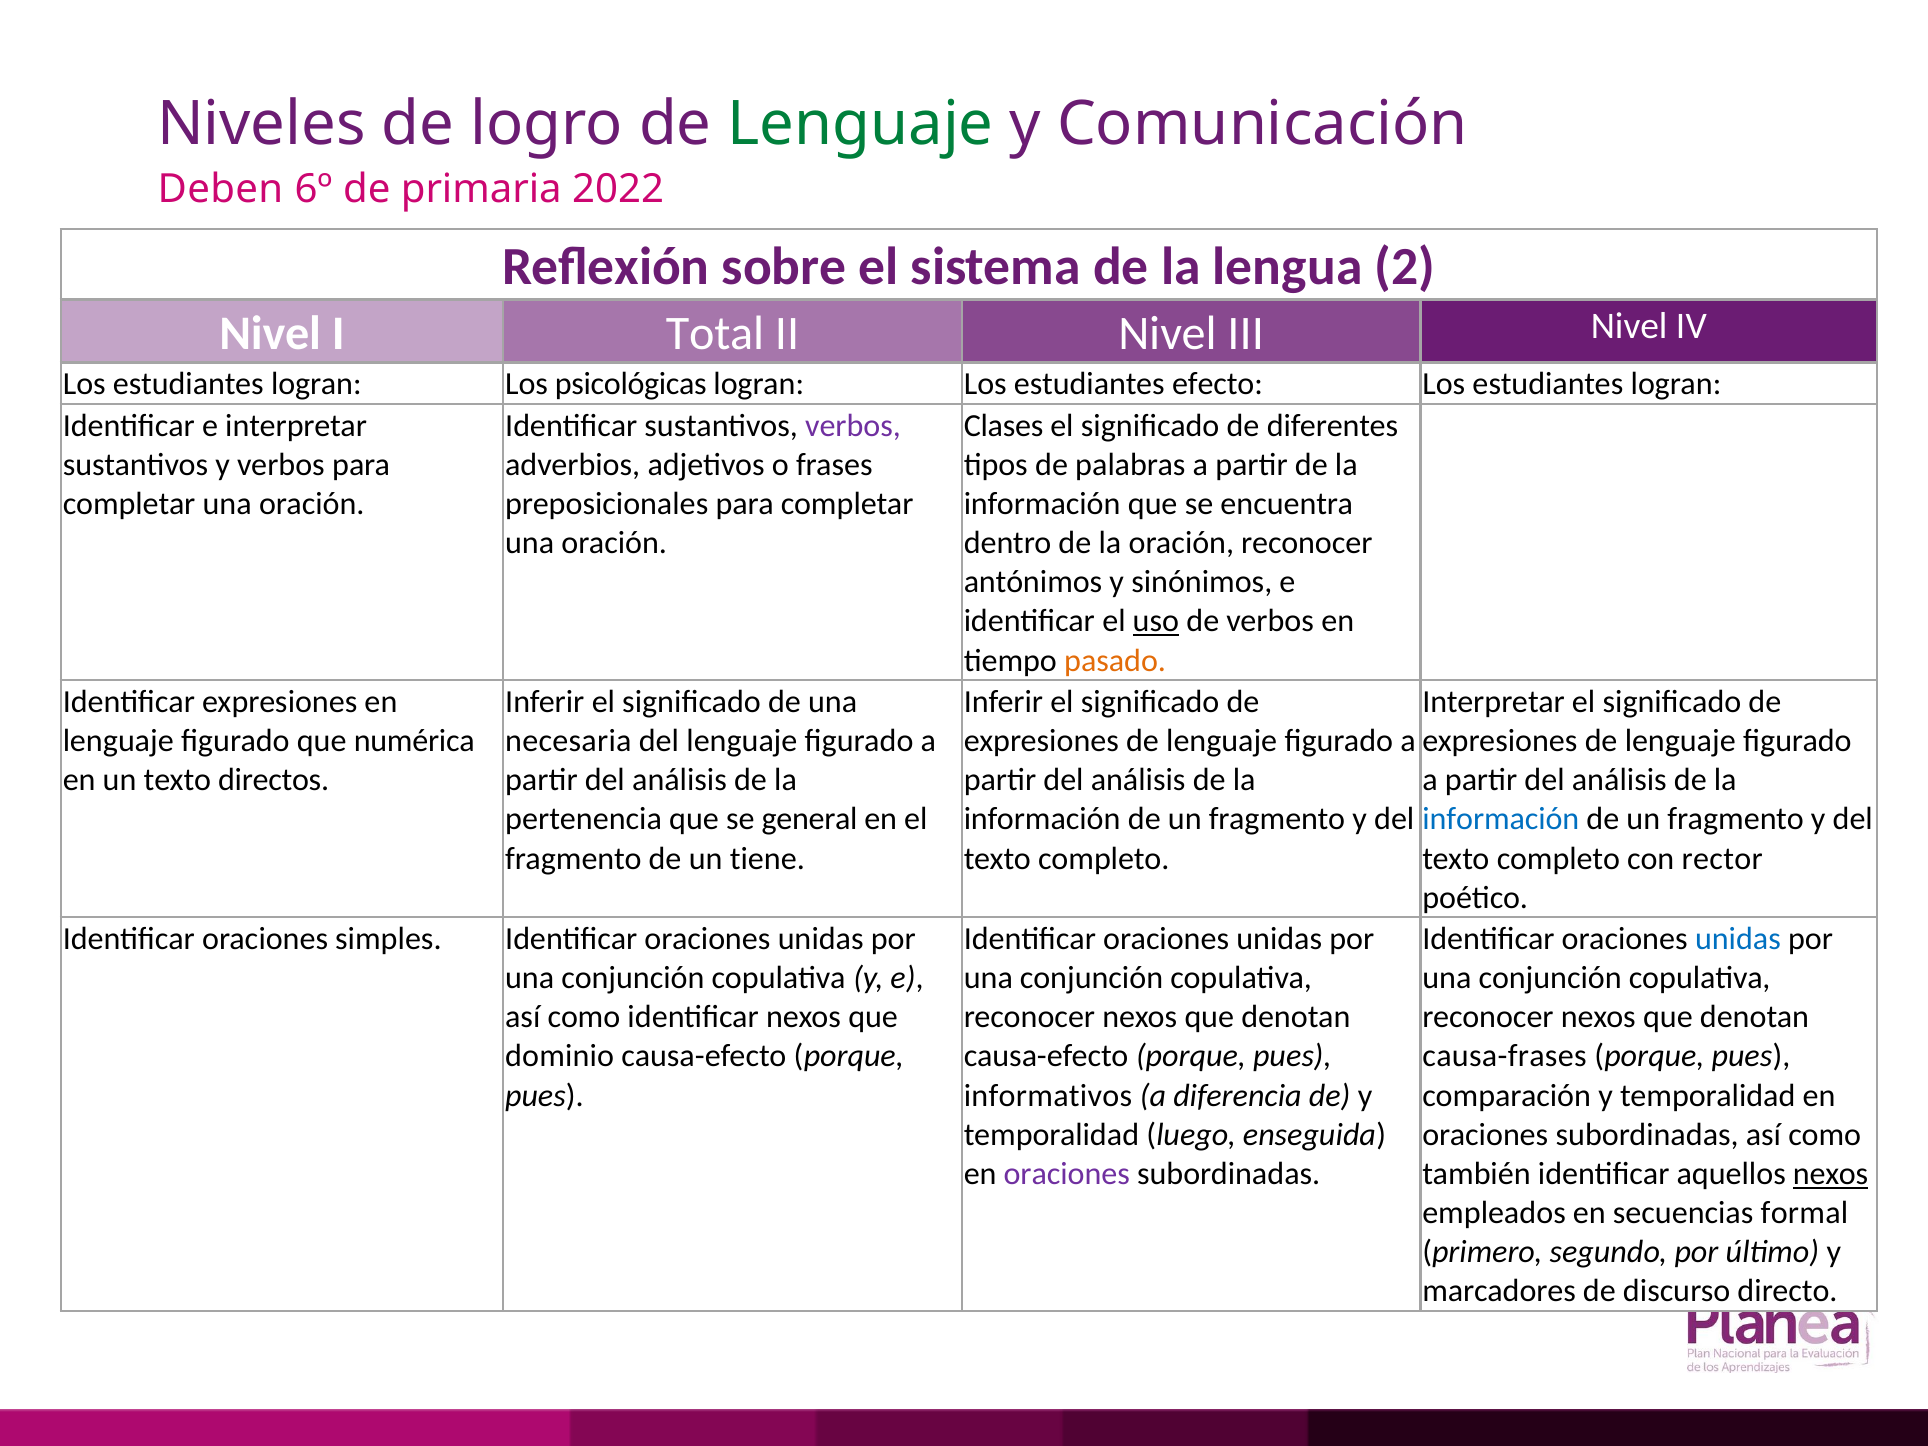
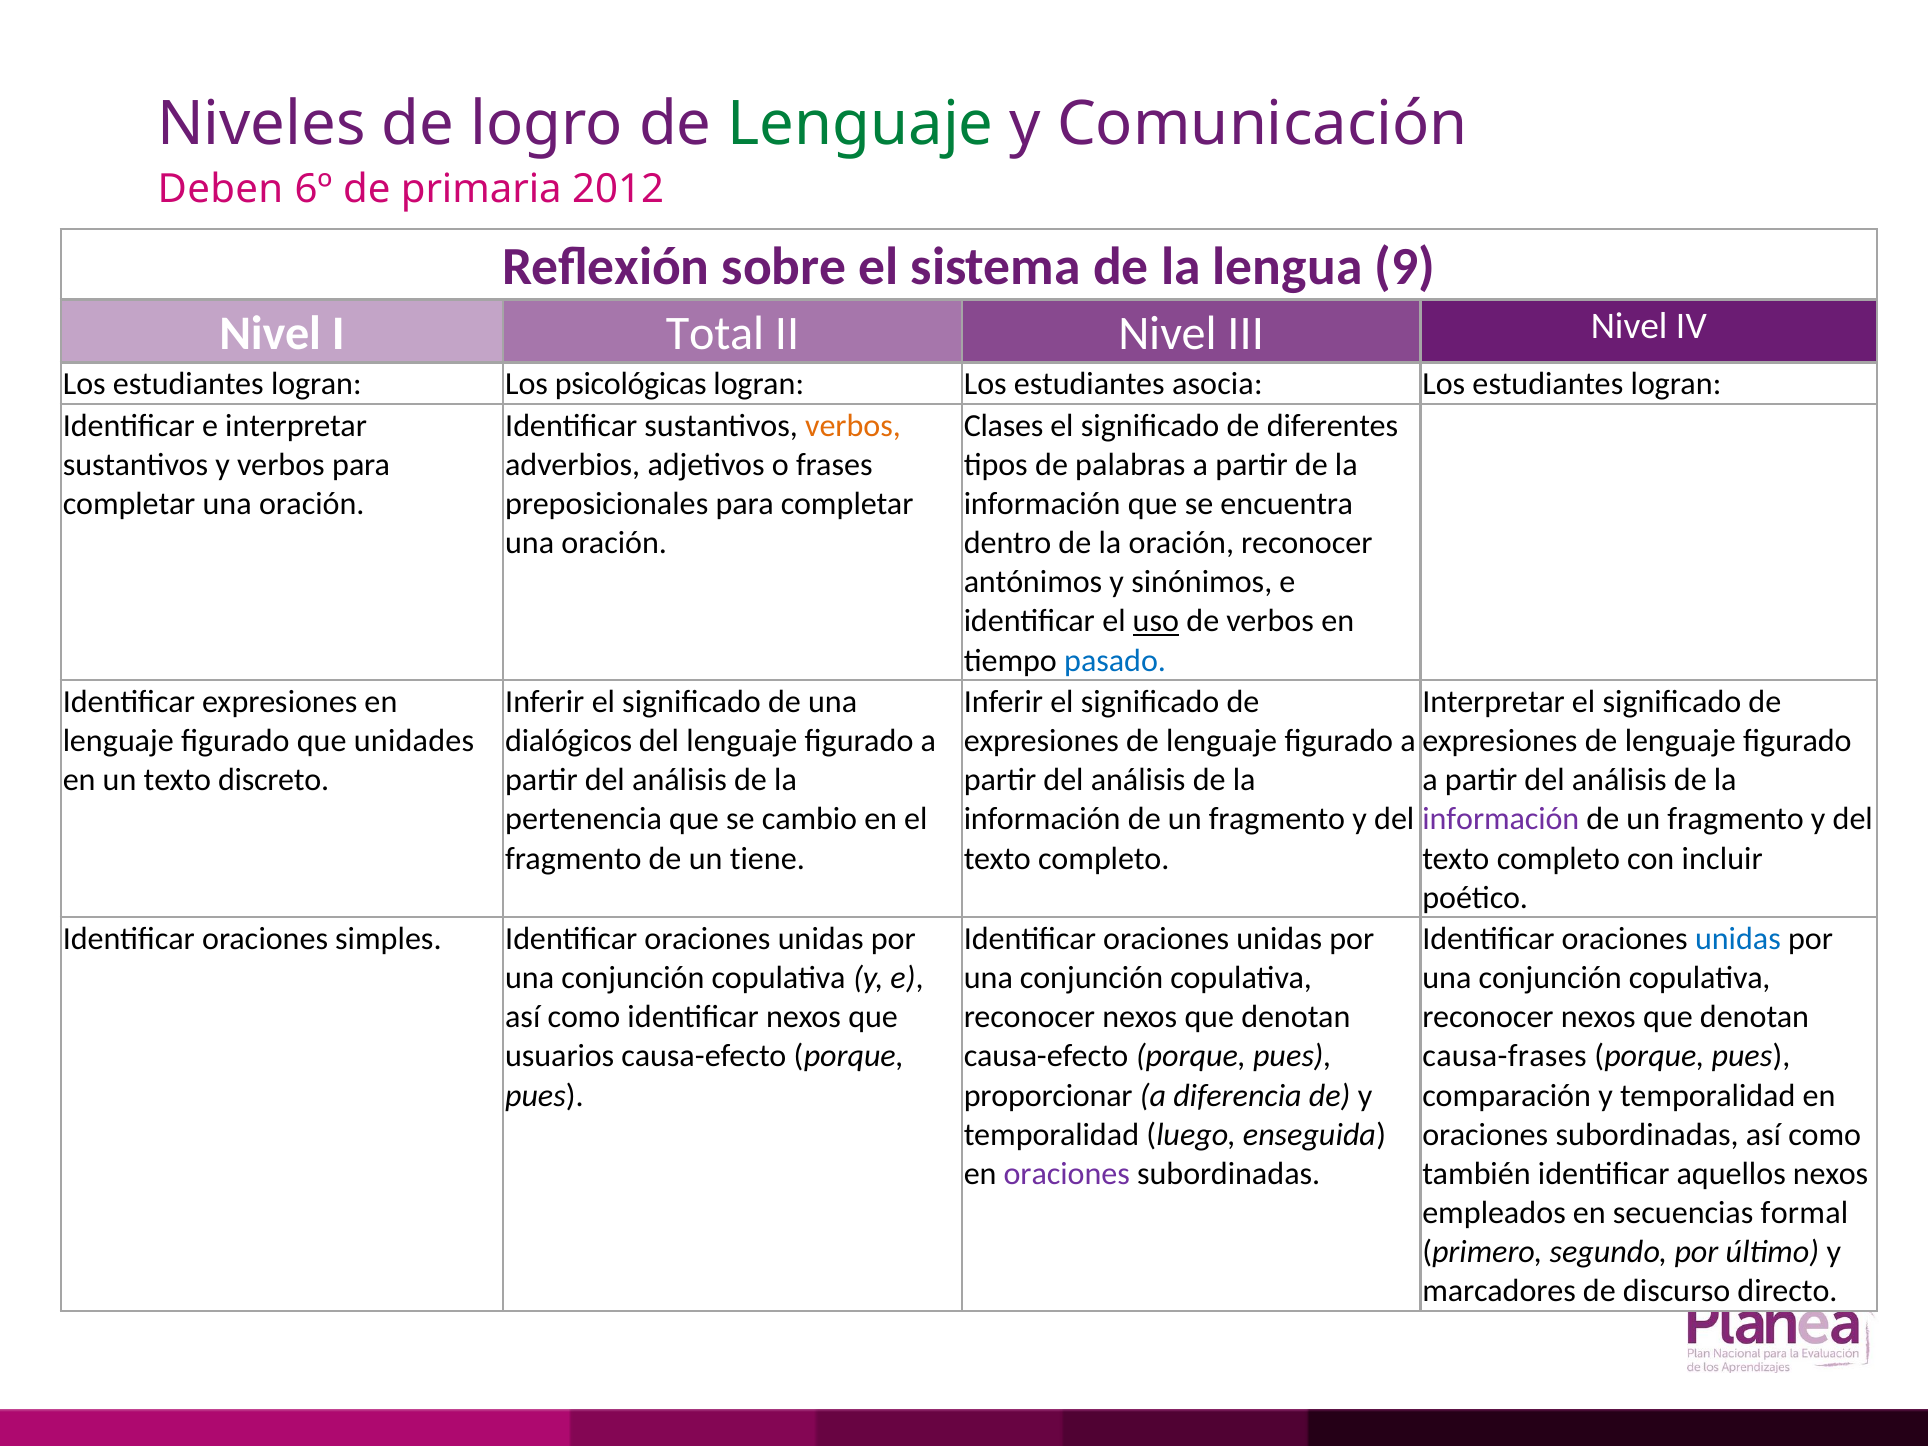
2022: 2022 -> 2012 (618, 190)
2: 2 -> 9 (1405, 267)
efecto: efecto -> asocia (1217, 384)
verbos colour: purple -> orange (853, 426)
pasado colour: orange -> blue (1115, 661)
numérica: numérica -> unidades (414, 741)
necesaria: necesaria -> dialógicos (569, 741)
directos: directos -> discreto (274, 780)
general: general -> cambio (809, 819)
información colour: blue -> purple (1501, 819)
rector: rector -> incluir (1722, 858)
dominio: dominio -> usuarios (560, 1056)
informativos: informativos -> proporcionar (1048, 1096)
nexos underline: present -> none (1831, 1174)
